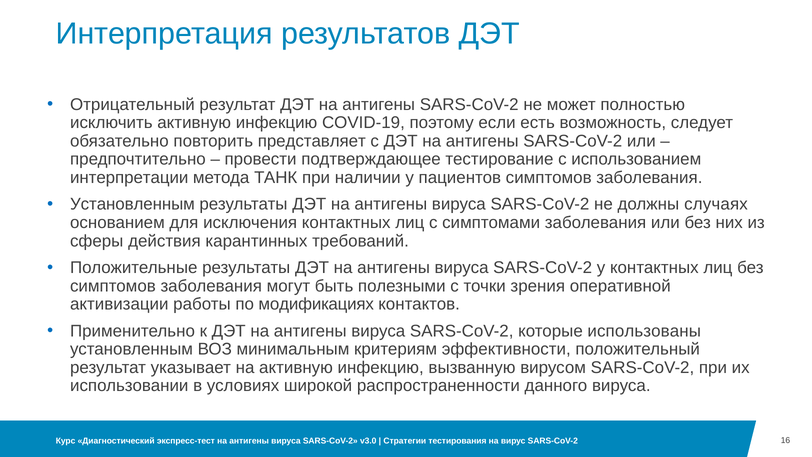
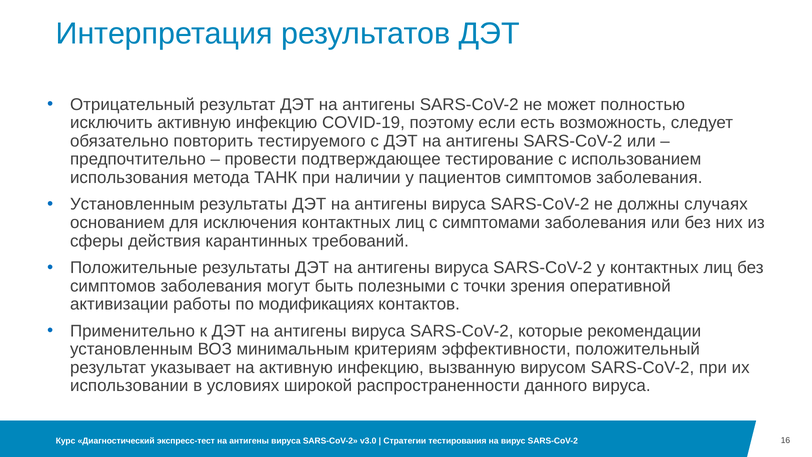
представляет: представляет -> тестируемого (312, 141)
интерпретации: интерпретации -> использования (129, 178)
использованы: использованы -> рекомендации (644, 331)
